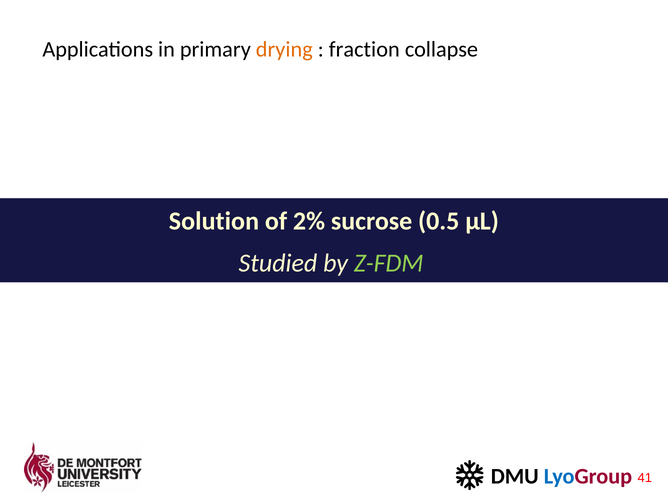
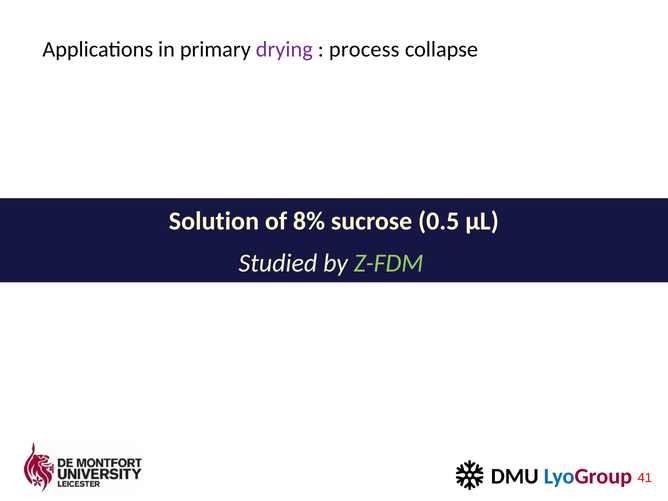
drying colour: orange -> purple (284, 49)
fraction: fraction -> process (364, 49)
2%: 2% -> 8% (309, 221)
